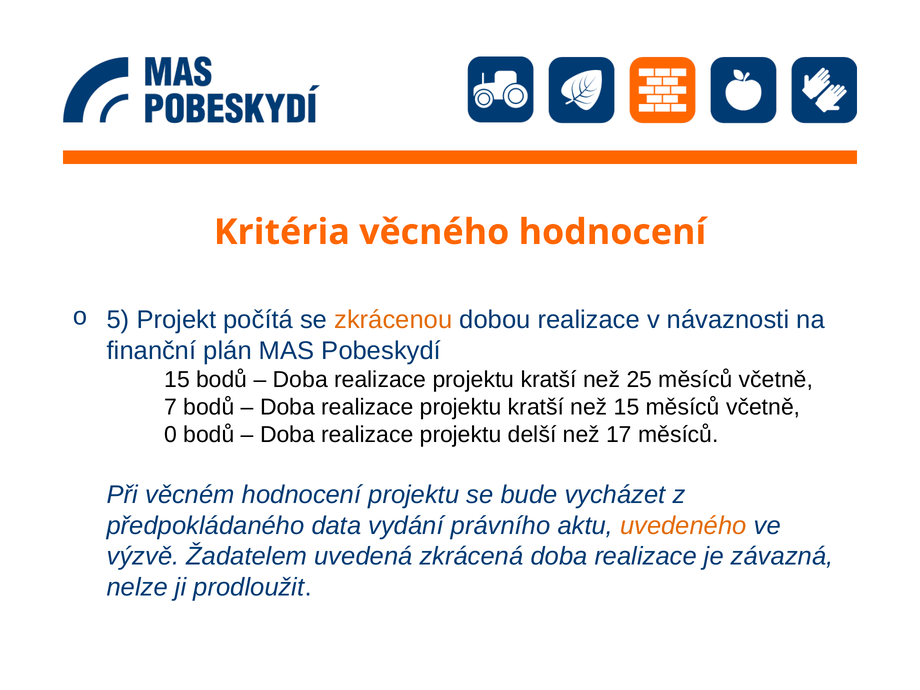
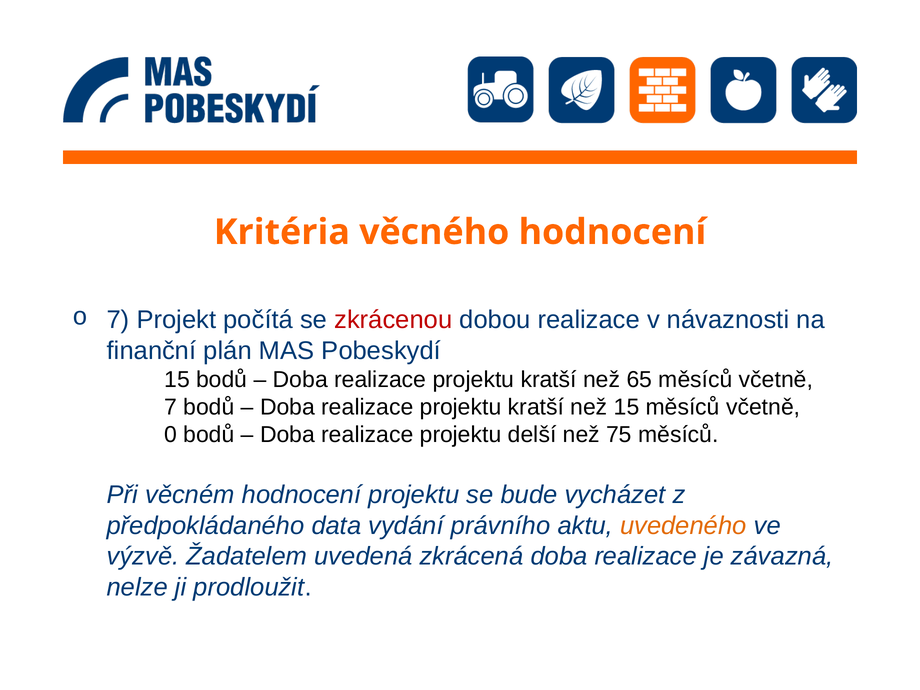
5: 5 -> 7 (118, 320)
zkrácenou colour: orange -> red (393, 320)
25: 25 -> 65 (639, 380)
17: 17 -> 75 (619, 435)
